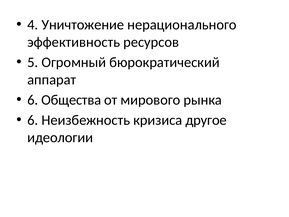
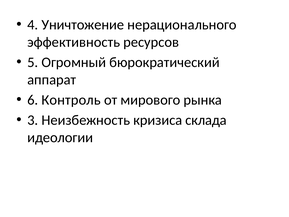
Общества: Общества -> Контроль (71, 100)
6: 6 -> 3 (33, 120)
другое: другое -> склада (206, 120)
